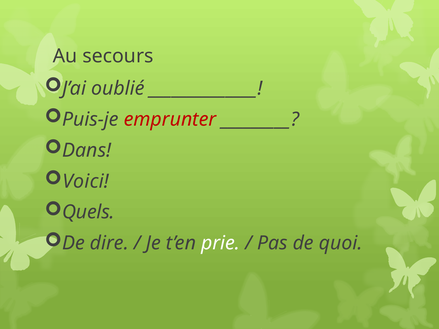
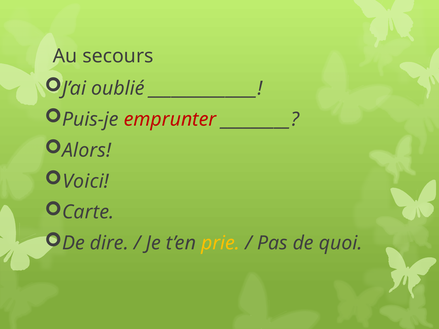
Dans: Dans -> Alors (87, 150)
Quels: Quels -> Carte (88, 212)
prie colour: white -> yellow (221, 243)
